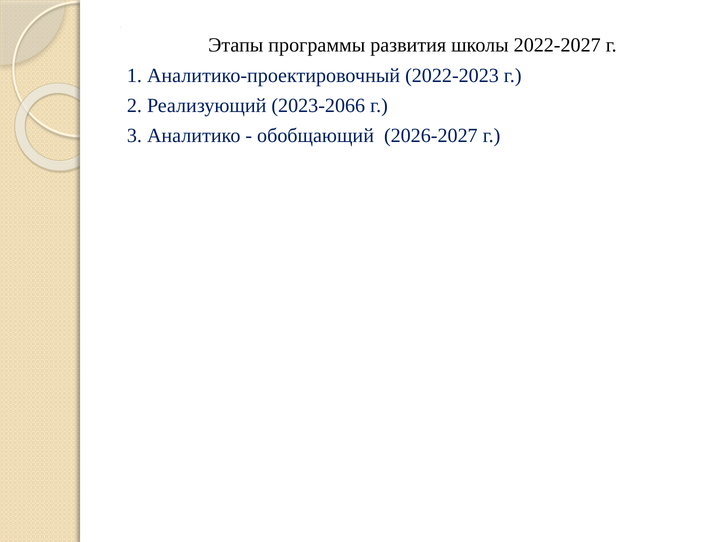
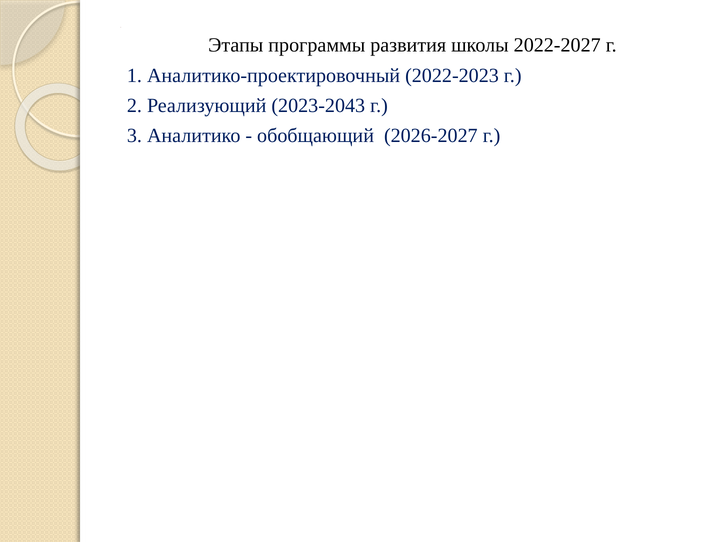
2023-2066: 2023-2066 -> 2023-2043 (318, 105)
